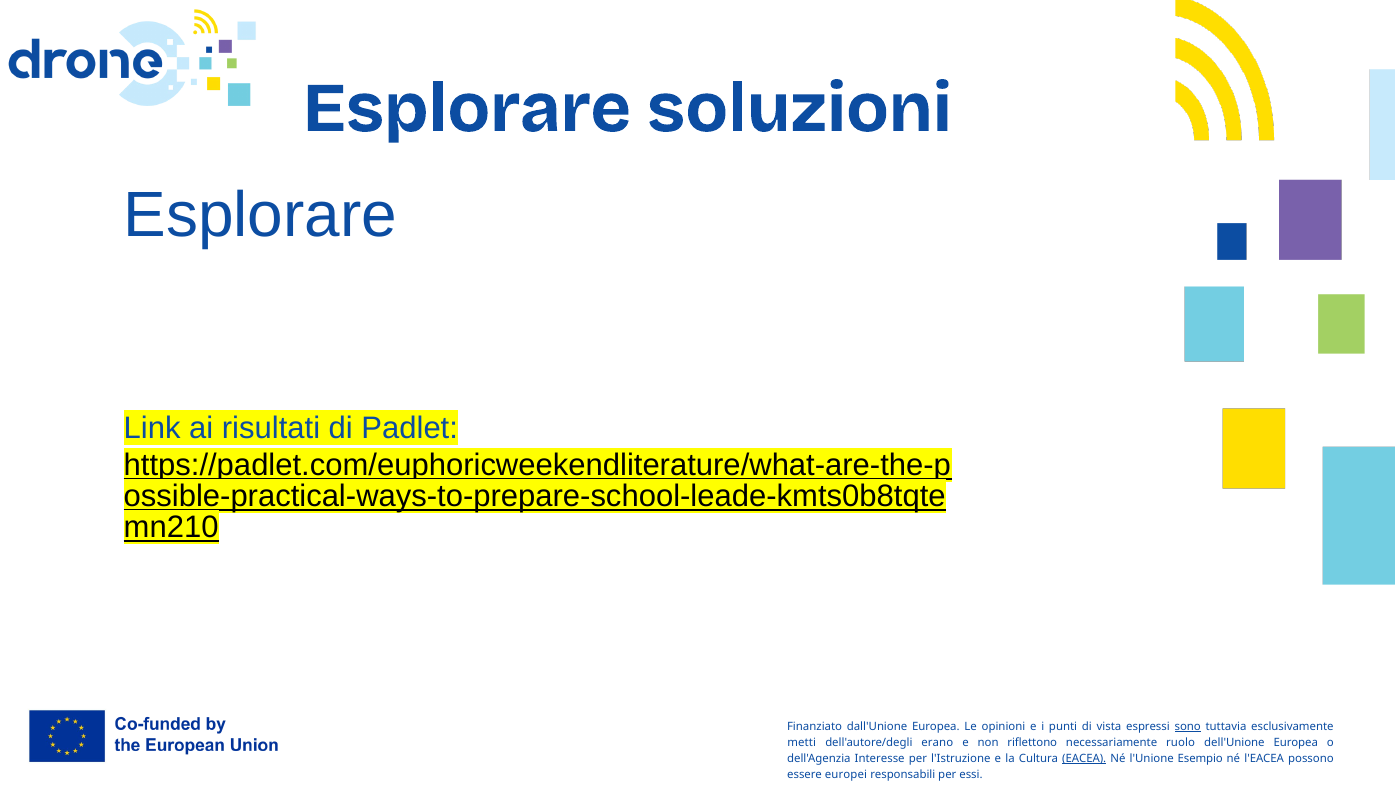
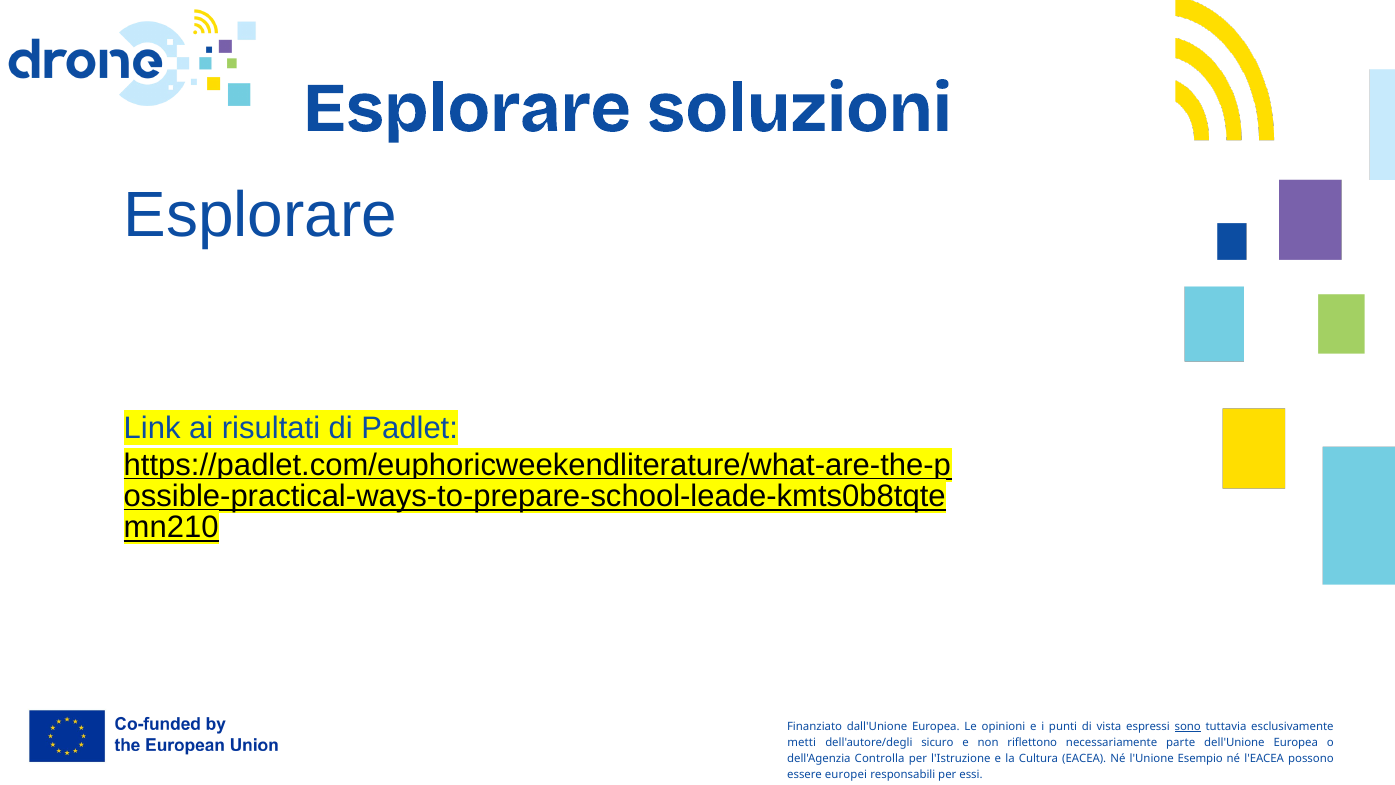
erano: erano -> sicuro (937, 742)
ruolo: ruolo -> parte (1181, 742)
Interesse: Interesse -> Controlla (880, 758)
EACEA underline: present -> none (1084, 758)
